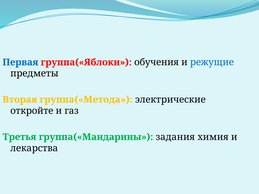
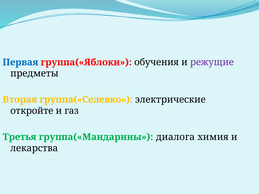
режущие colour: blue -> purple (212, 62)
группа(«Метода: группа(«Метода -> группа(«Селевко (86, 100)
задания: задания -> диалога (175, 137)
